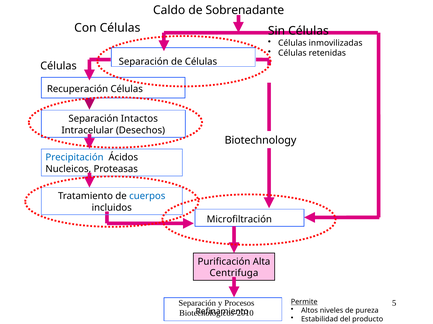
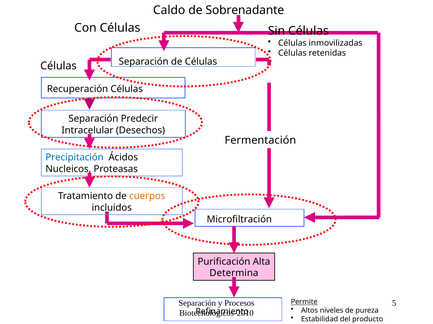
Intactos: Intactos -> Predecir (139, 119)
Biotechnology: Biotechnology -> Fermentación (260, 141)
cuerpos colour: blue -> orange (147, 197)
Centrifuga: Centrifuga -> Determina (234, 274)
